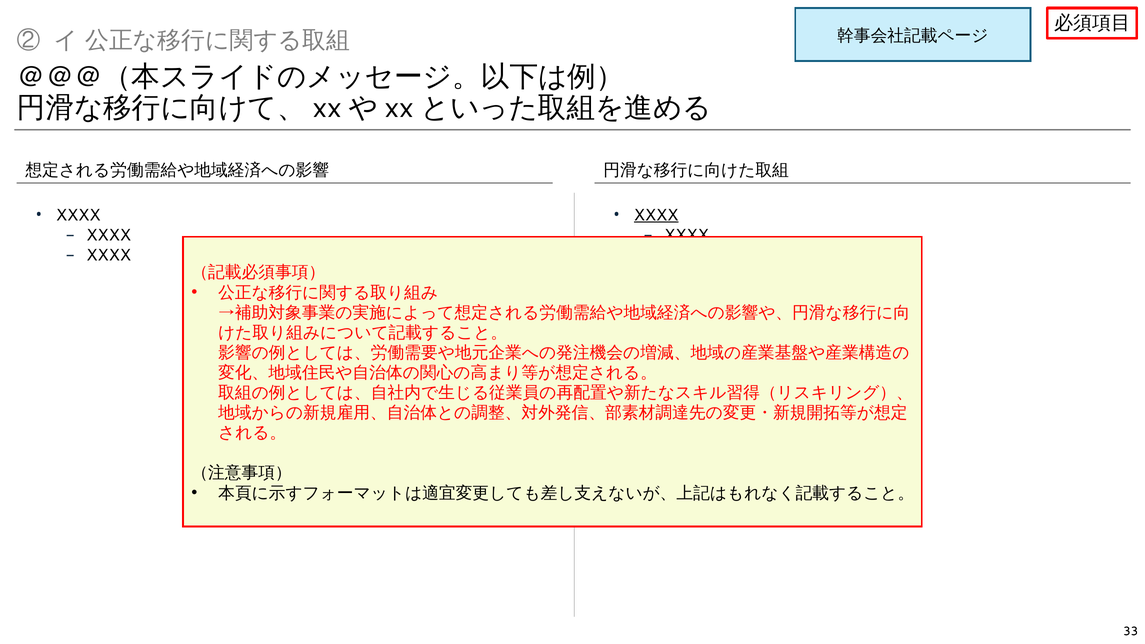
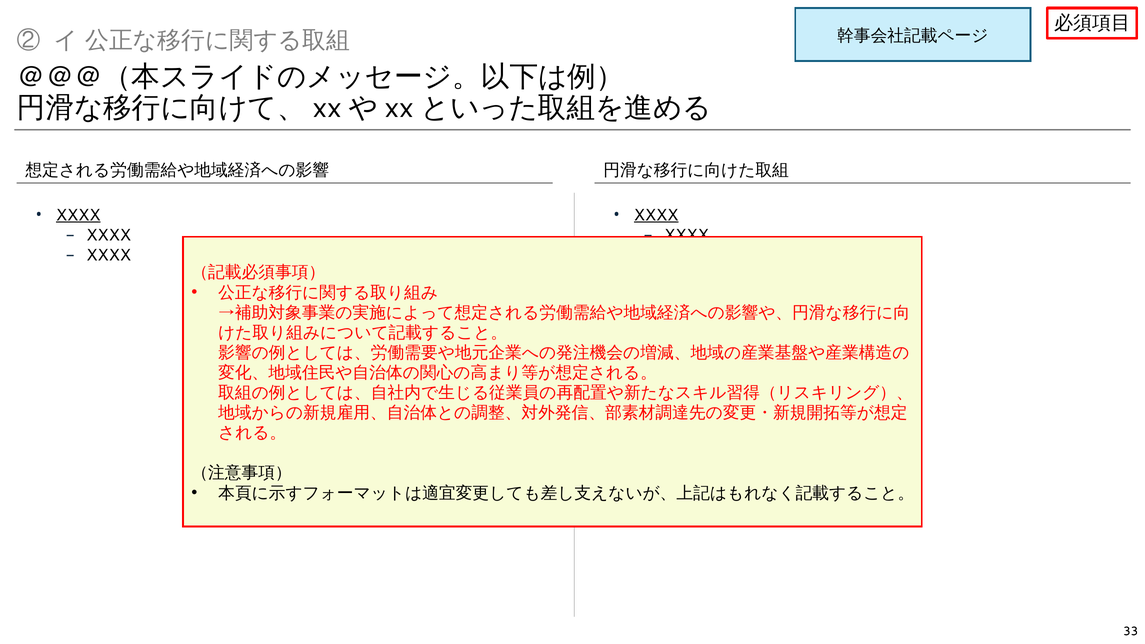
XXXX underline: none -> present (78, 215)
